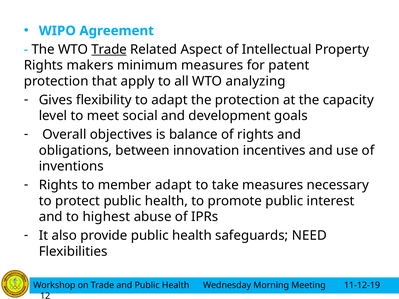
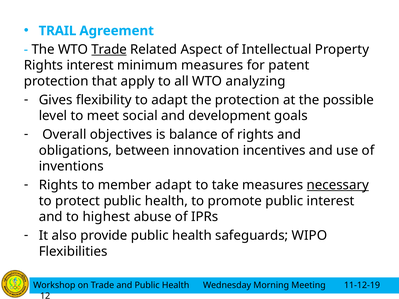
WIPO: WIPO -> TRAIL (57, 31)
Rights makers: makers -> interest (90, 65)
capacity: capacity -> possible (348, 100)
necessary underline: none -> present (338, 185)
NEED: NEED -> WIPO (309, 236)
